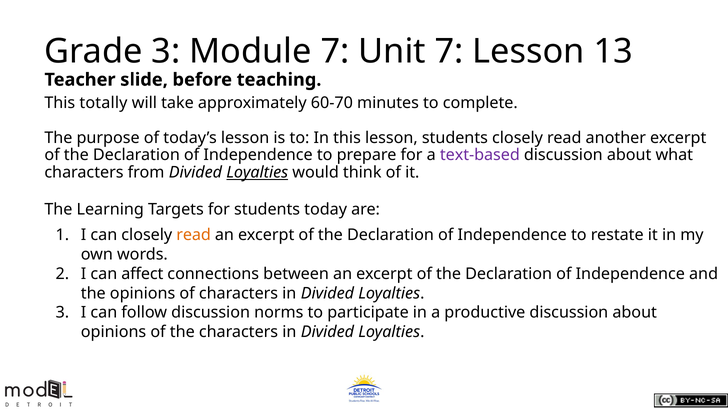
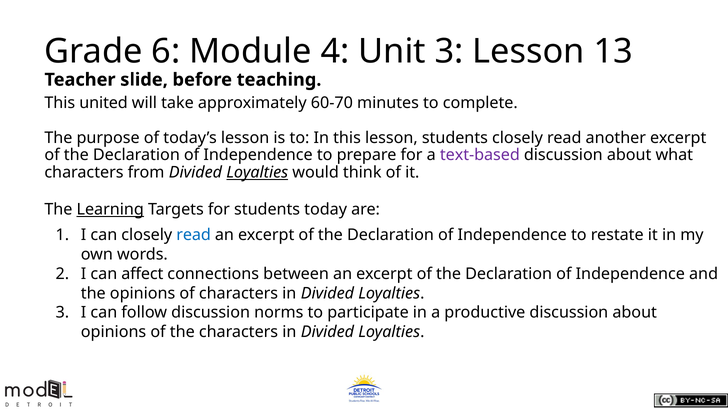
Grade 3: 3 -> 6 (166, 51)
Module 7: 7 -> 4 (335, 51)
Unit 7: 7 -> 3 (449, 51)
totally: totally -> united (104, 103)
Learning underline: none -> present (110, 210)
read colour: orange -> blue (194, 235)
